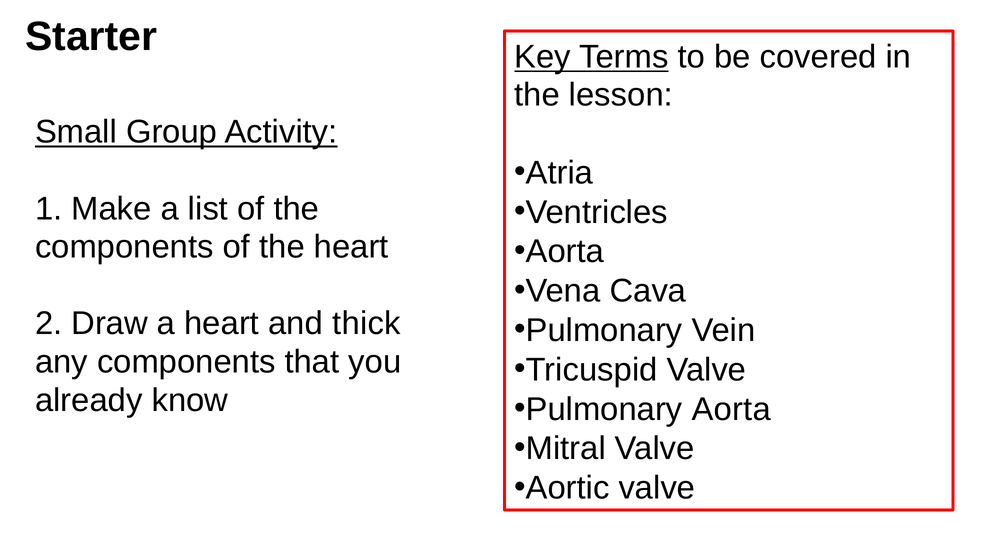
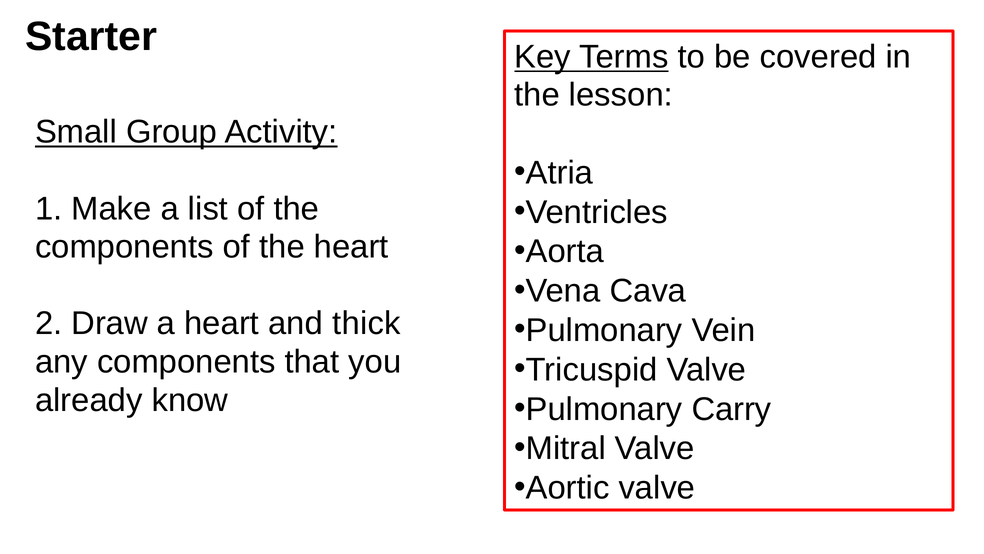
Pulmonary Aorta: Aorta -> Carry (731, 409)
